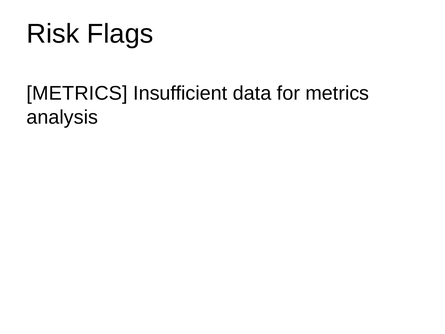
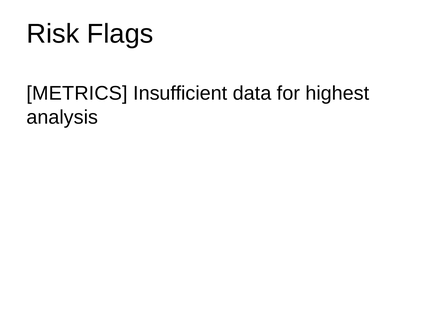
for metrics: metrics -> highest (337, 93)
